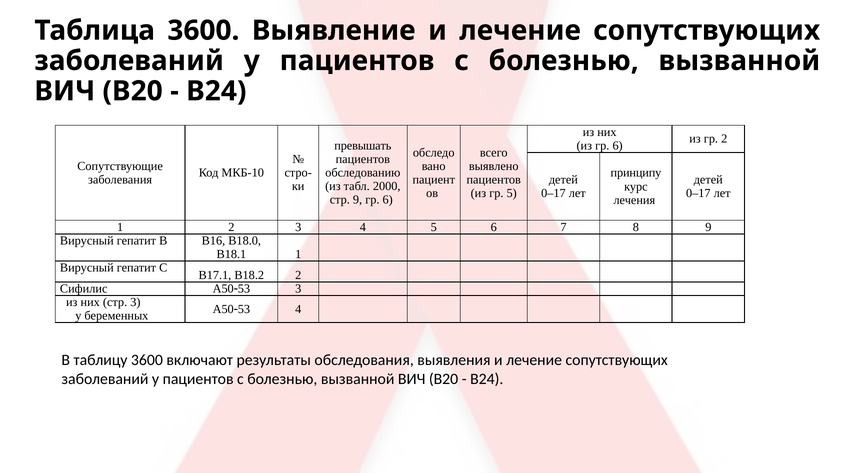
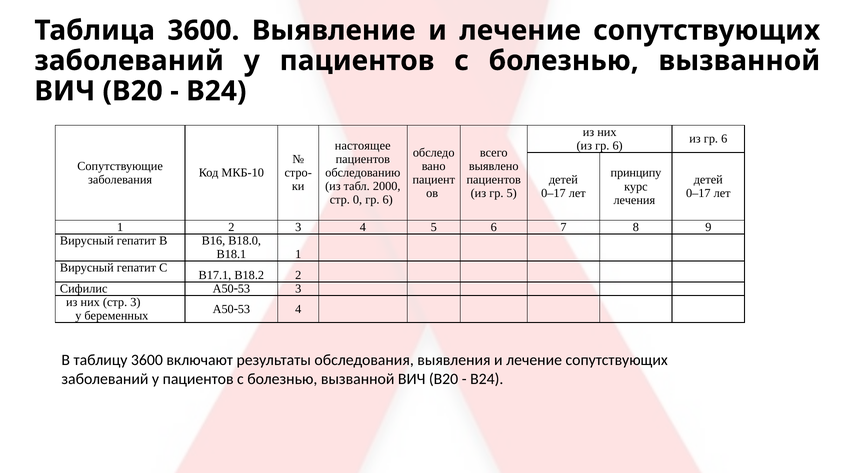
2: 2 -> 6 (724, 139)
превышать: превышать -> настоящее (363, 146)
стр 9: 9 -> 0 (358, 200)
